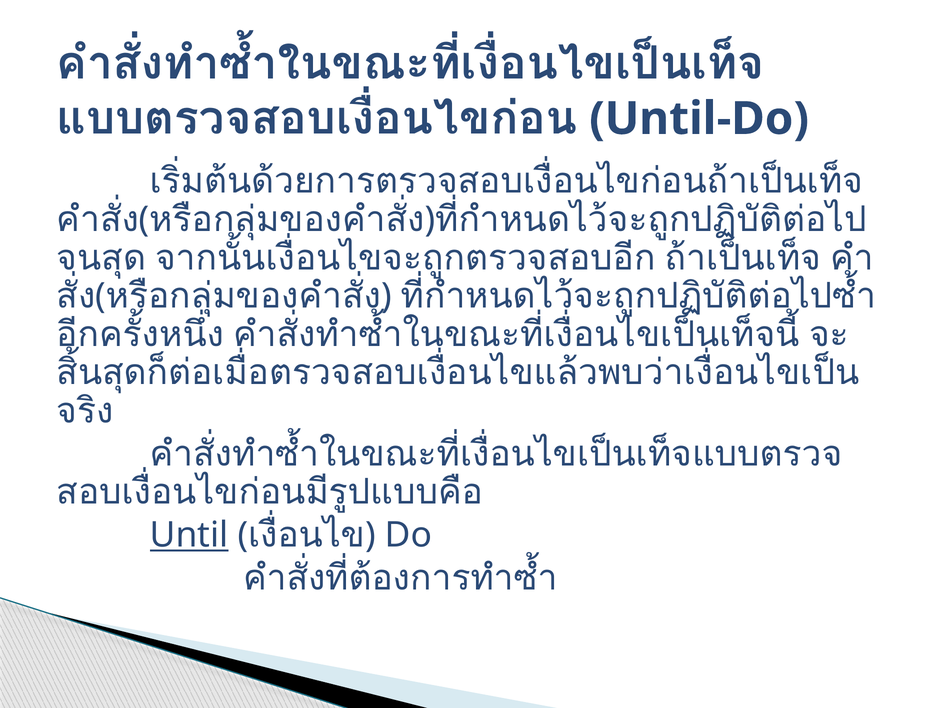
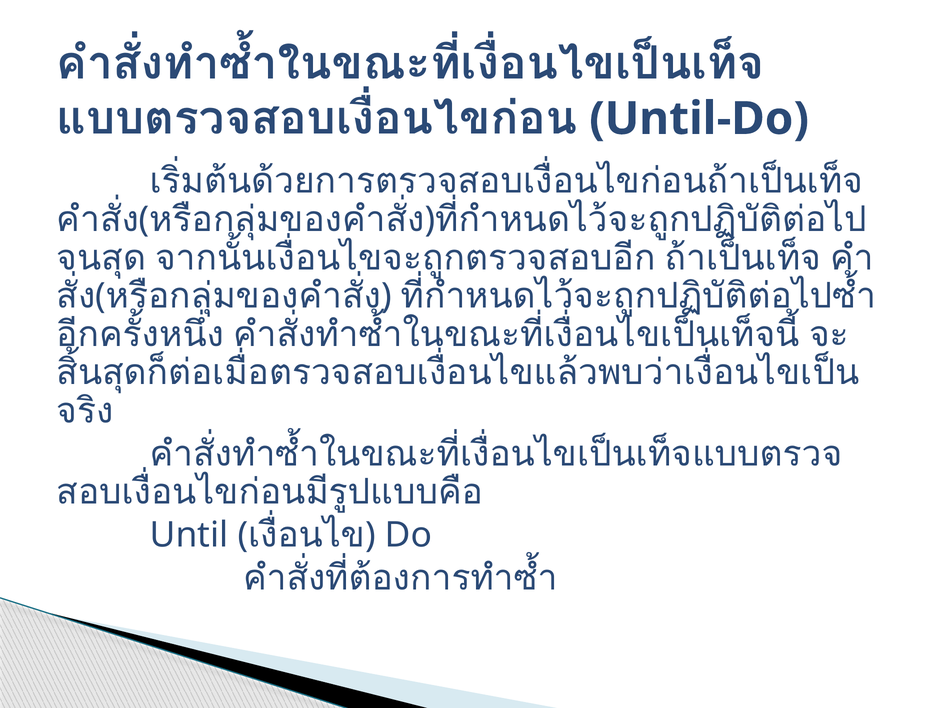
Until underline: present -> none (189, 535)
